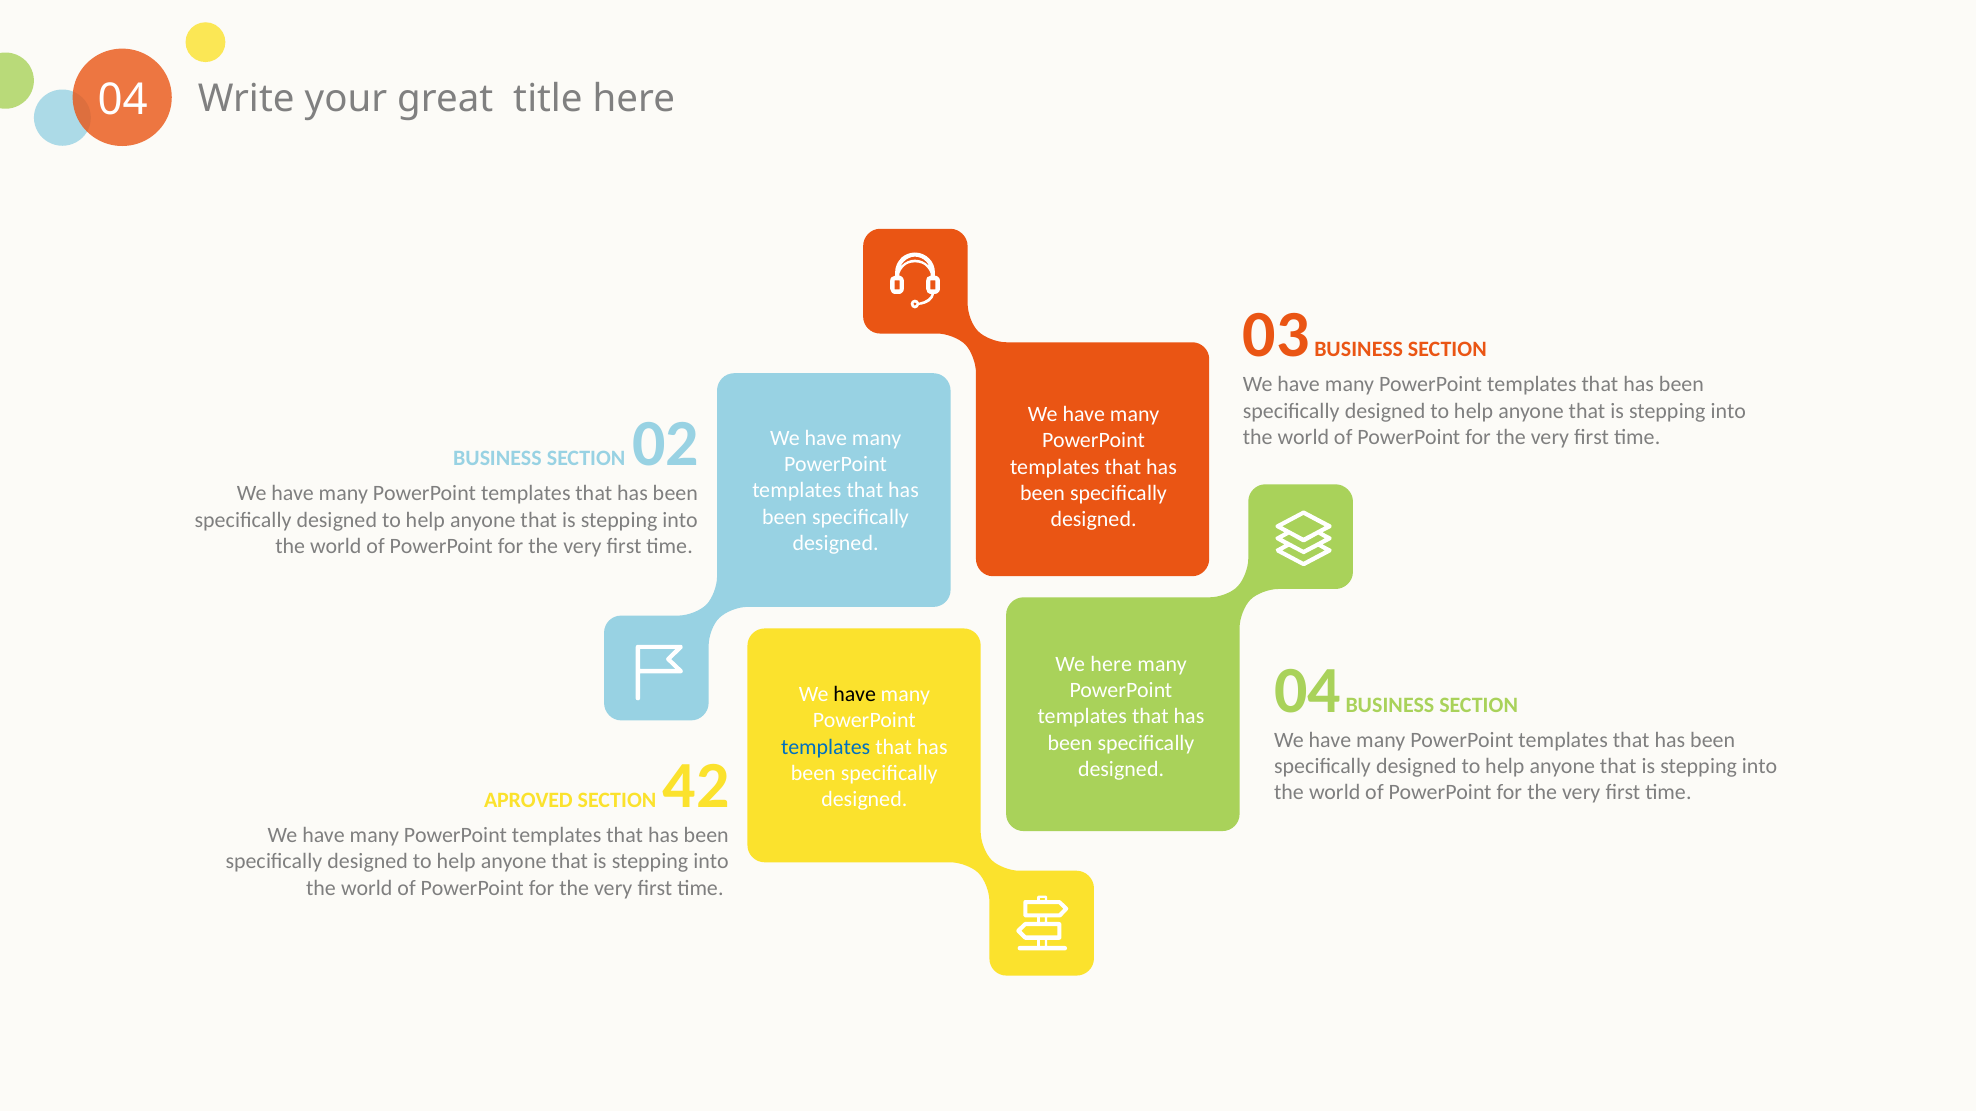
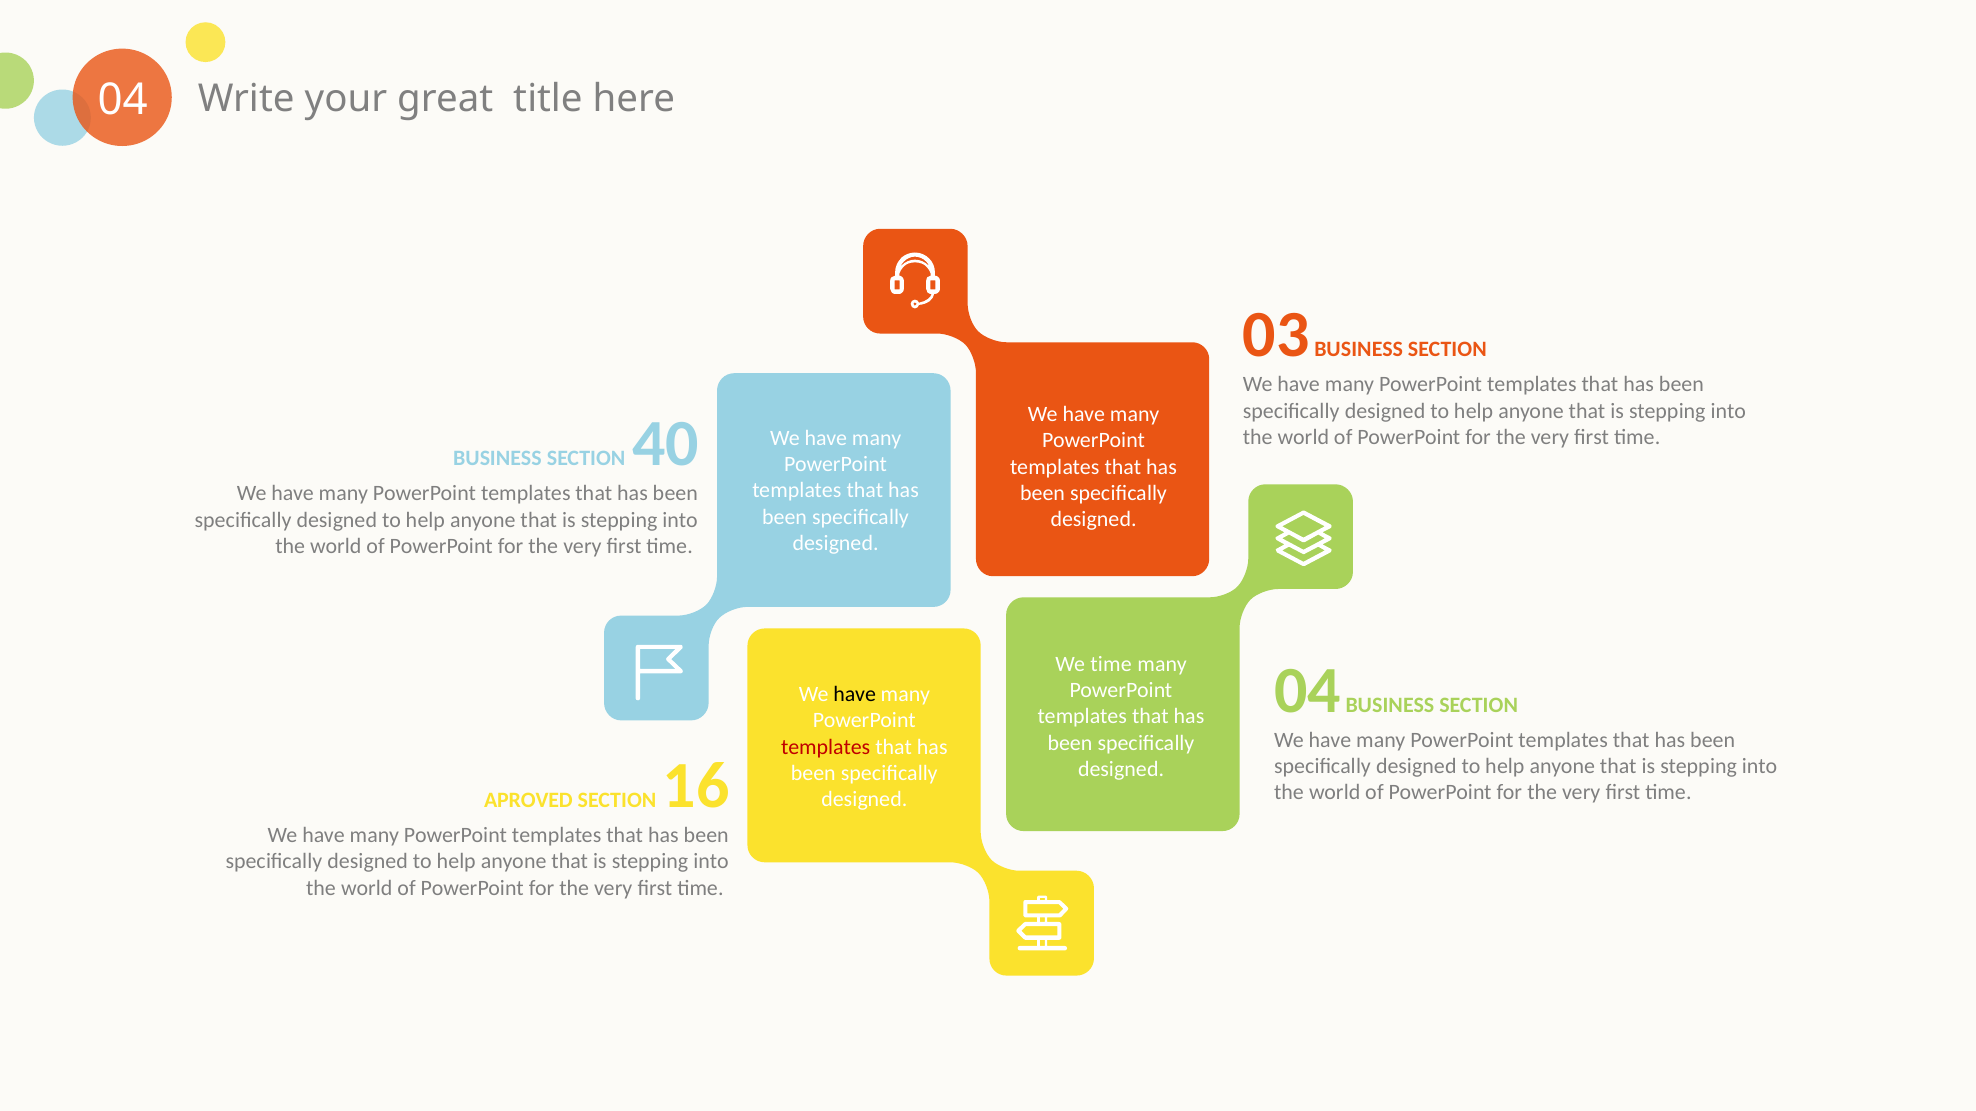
02: 02 -> 40 (665, 444)
We here: here -> time (1111, 664)
templates colour: blue -> red (826, 747)
42: 42 -> 16 (696, 786)
